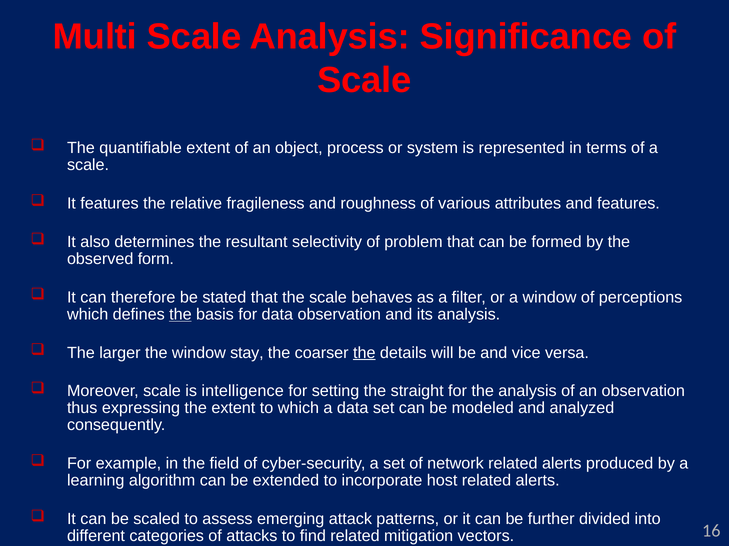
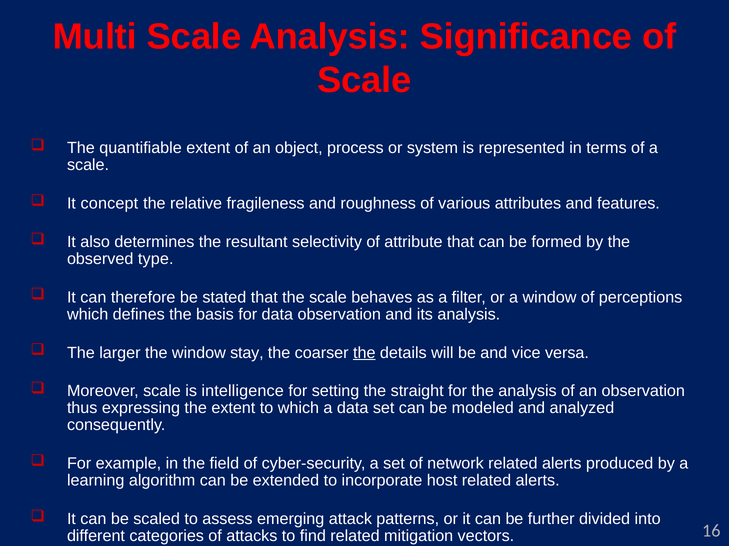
It features: features -> concept (109, 204)
problem: problem -> attribute (413, 242)
form: form -> type (156, 259)
the underline: present -> none (180, 315)
